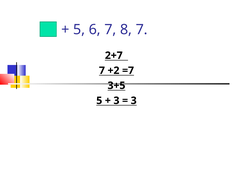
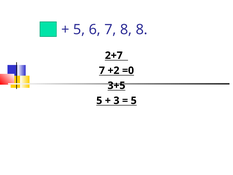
8 7: 7 -> 8 (142, 30)
=7: =7 -> =0 (128, 70)
3: 3 -> 5 (134, 100)
